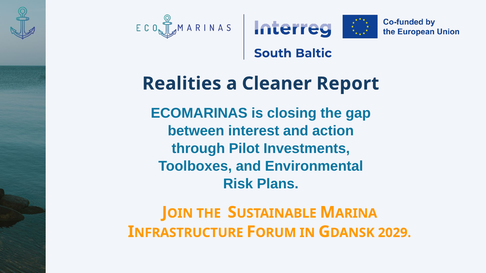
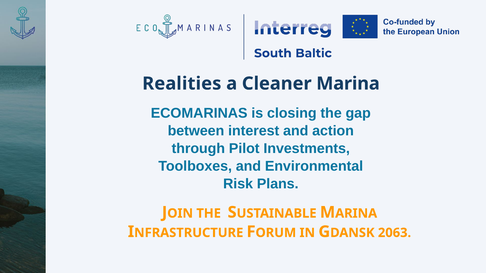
Report: Report -> Marina (348, 84)
2029: 2029 -> 2063 (395, 233)
